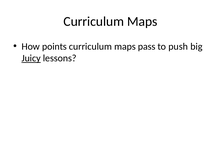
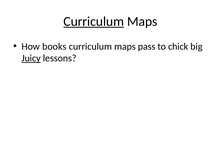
Curriculum underline: none -> present (94, 21)
points: points -> books (54, 46)
push: push -> chick (178, 46)
